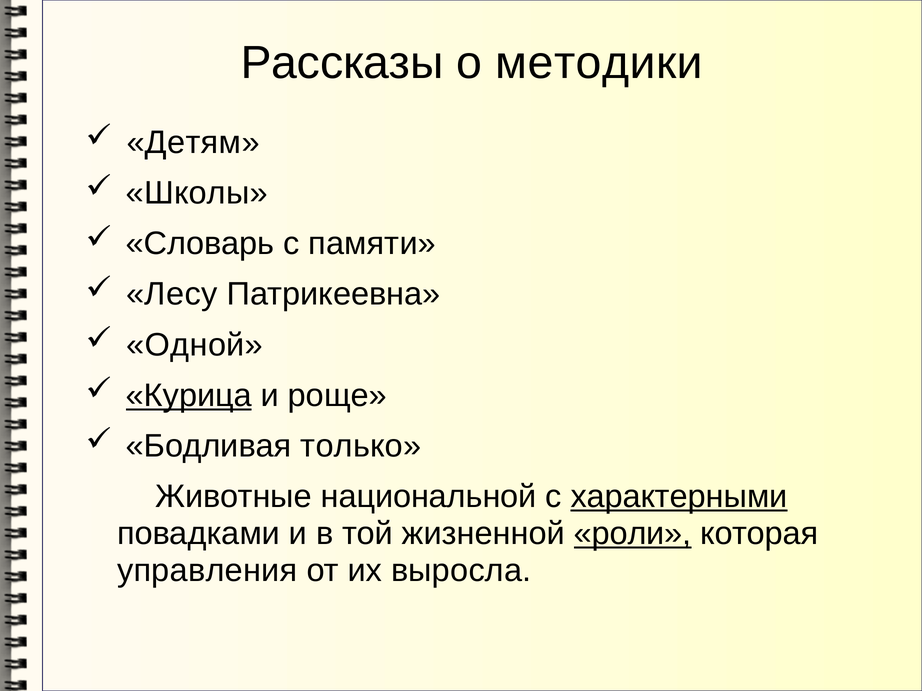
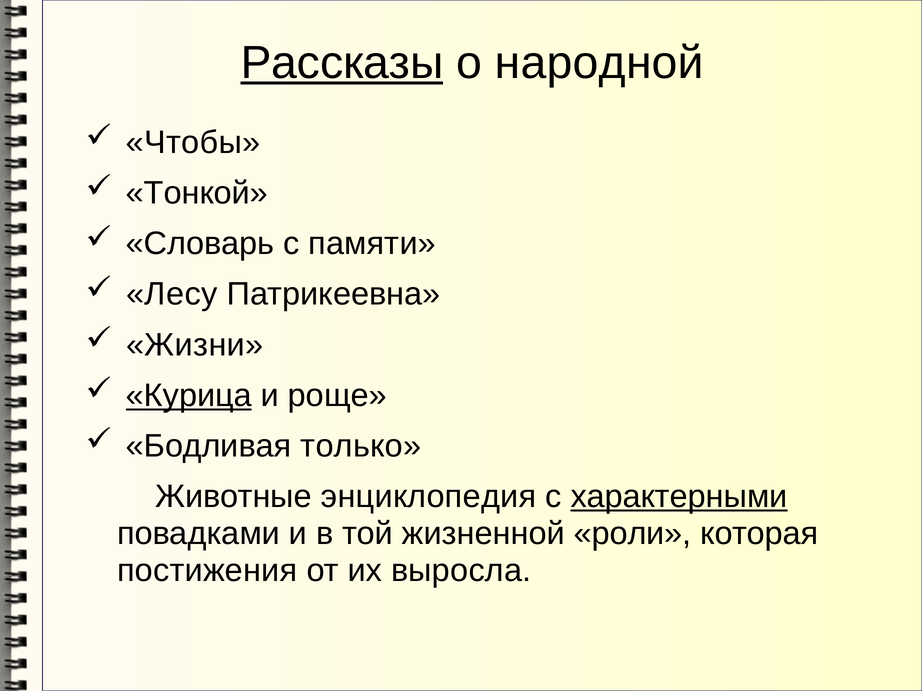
Рассказы underline: none -> present (342, 63)
методики: методики -> народной (599, 63)
Детям: Детям -> Чтобы (193, 143)
Школы: Школы -> Тонкой (197, 193)
Одной: Одной -> Жизни (195, 345)
национальной: национальной -> энциклопедия (429, 497)
роли underline: present -> none (633, 534)
управления: управления -> постижения (207, 571)
